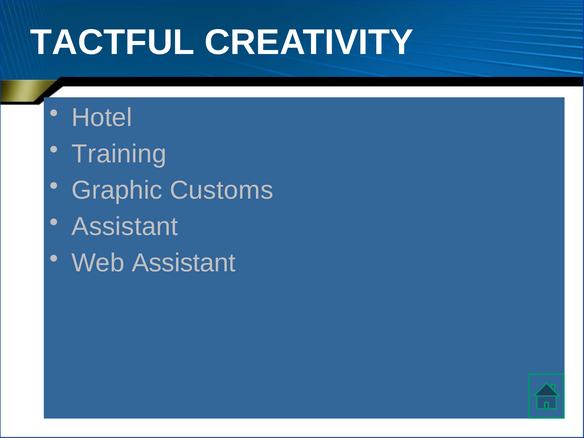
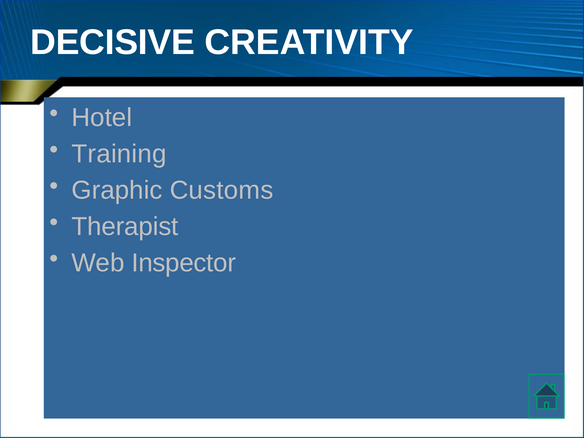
TACTFUL: TACTFUL -> DECISIVE (112, 43)
Assistant: Assistant -> Therapist (125, 227)
Web Assistant: Assistant -> Inspector (184, 263)
